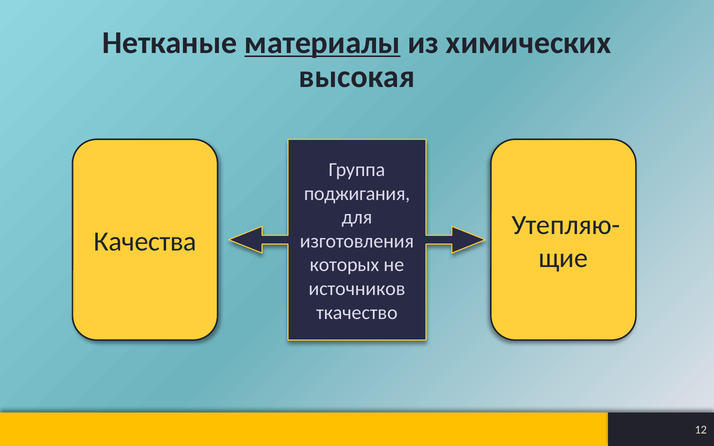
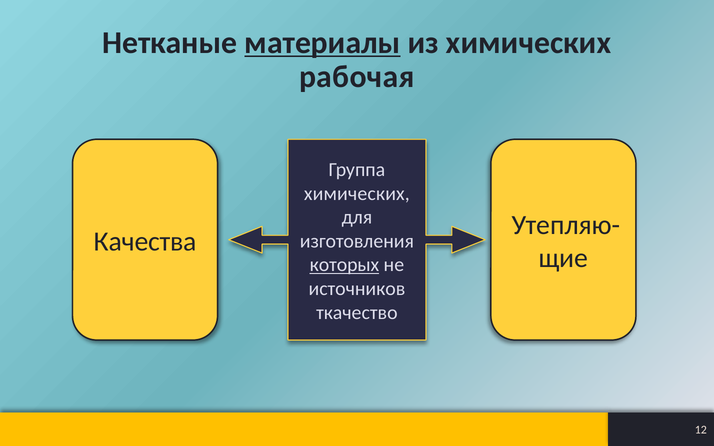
высокая: высокая -> рабочая (357, 77)
поджигания: поджигания -> химических (357, 194)
которых underline: none -> present (344, 265)
